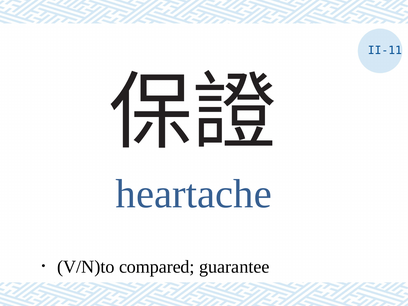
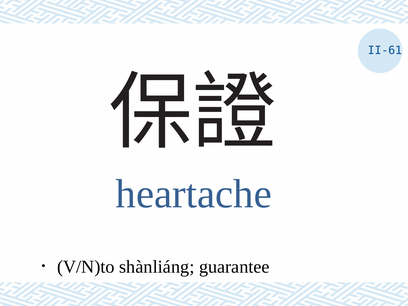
II-11: II-11 -> II-61 (385, 50)
compared: compared -> shànliáng (157, 267)
